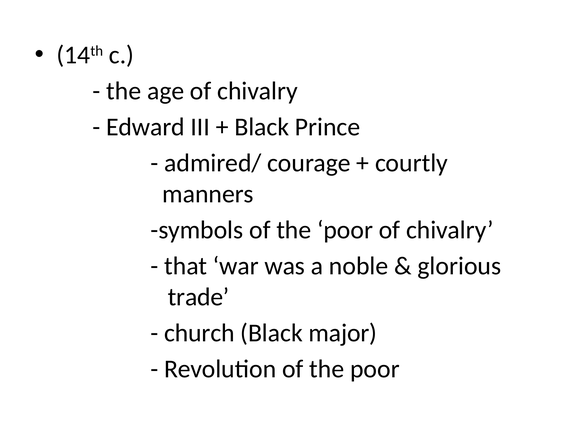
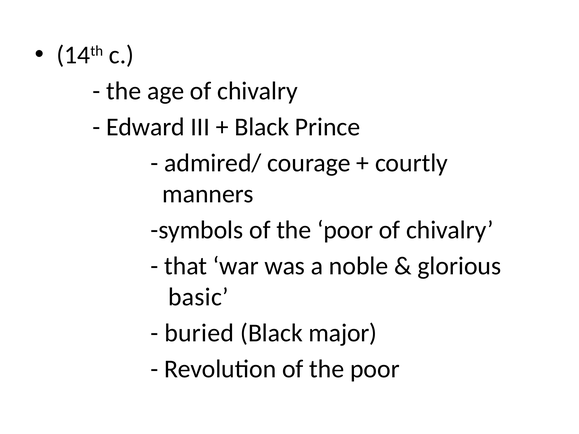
trade: trade -> basic (198, 297)
church: church -> buried (199, 333)
